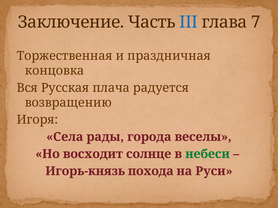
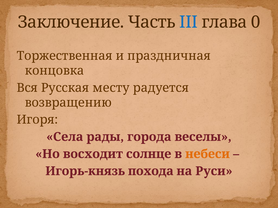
7: 7 -> 0 (256, 22)
плача: плача -> месту (111, 88)
небеси colour: green -> orange (208, 154)
